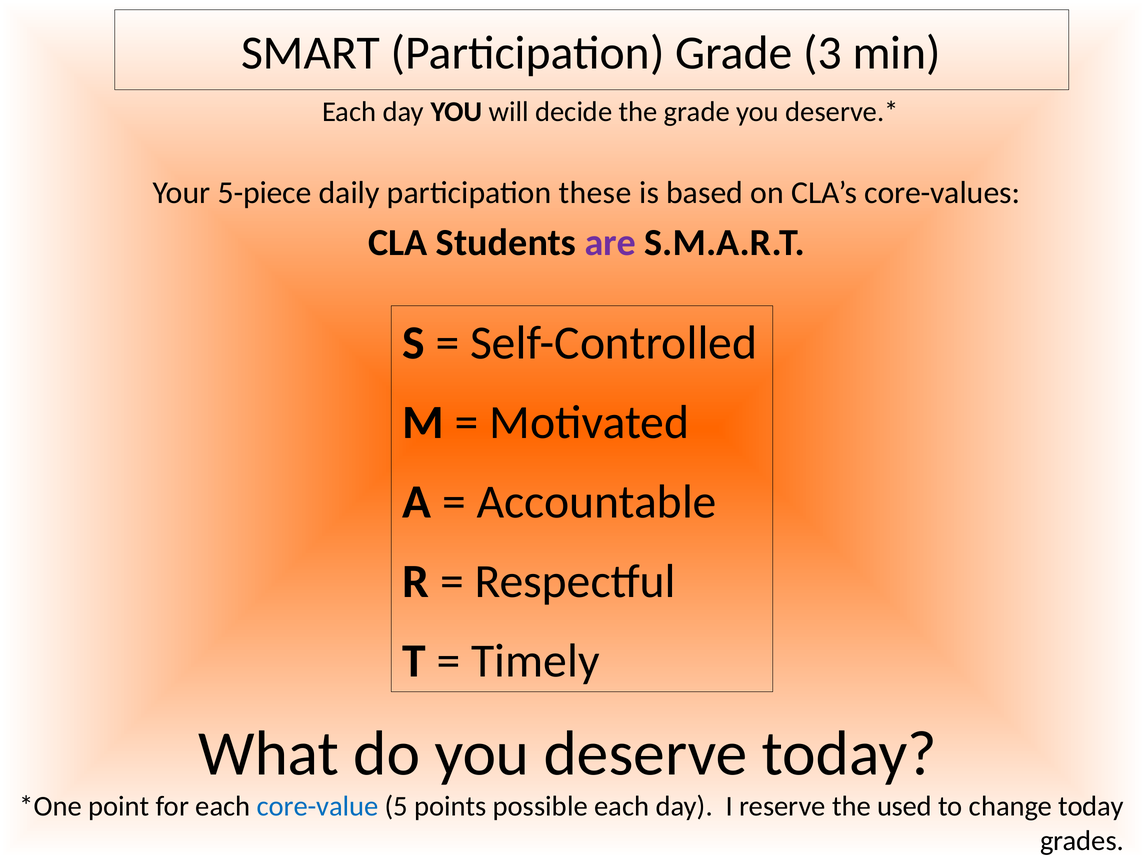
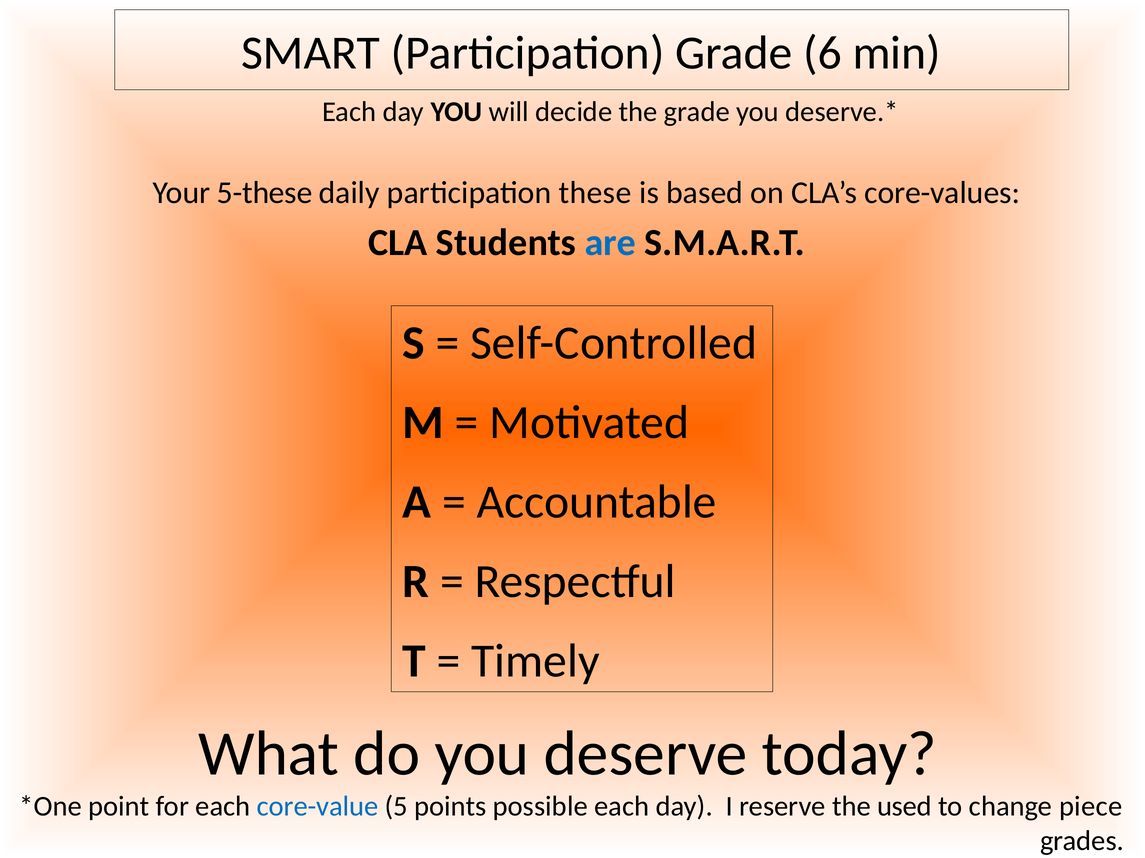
3: 3 -> 6 (822, 53)
5-piece: 5-piece -> 5-these (265, 193)
are colour: purple -> blue (610, 243)
change today: today -> piece (1091, 807)
